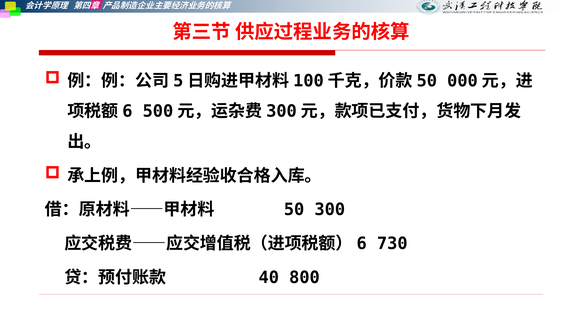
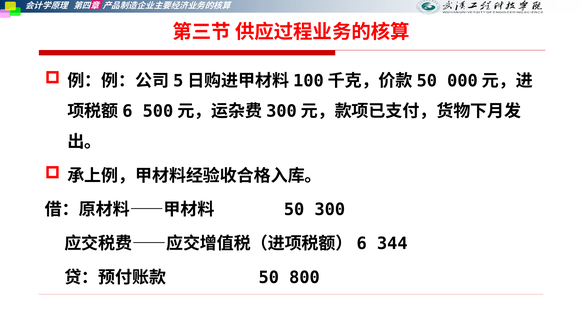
730: 730 -> 344 (392, 244)
40: 40 -> 50 (269, 278)
